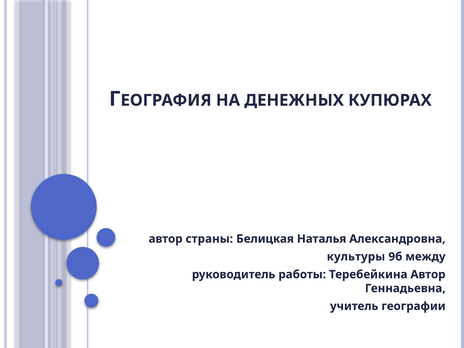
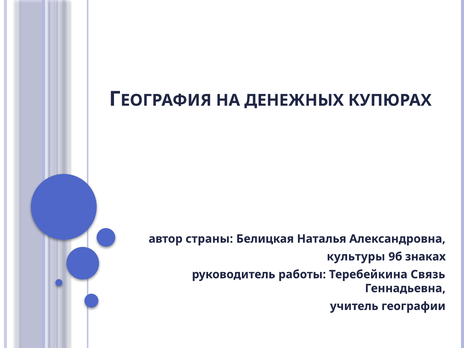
между: между -> знаках (425, 257)
Теребейкина Автор: Автор -> Связь (428, 274)
